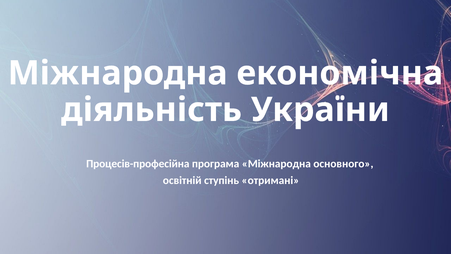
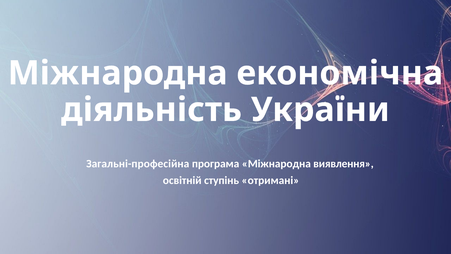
Процесів-професійна: Процесів-професійна -> Загальні-професійна (138, 163)
основного: основного -> виявлення (343, 163)
